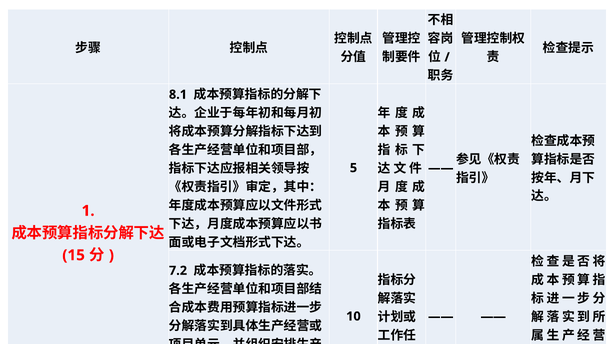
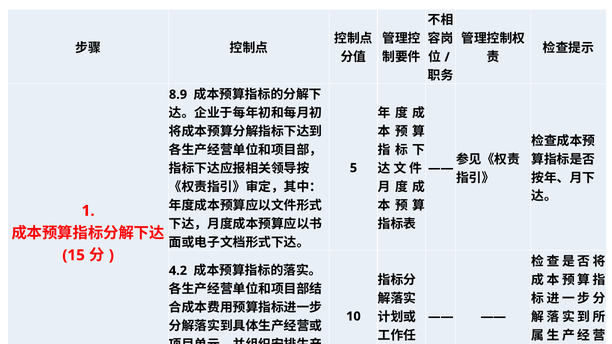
8.1: 8.1 -> 8.9 (178, 95)
7.2: 7.2 -> 4.2 (178, 271)
